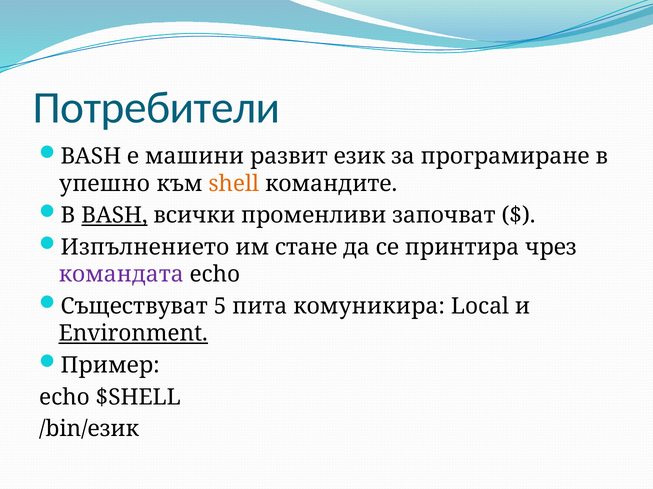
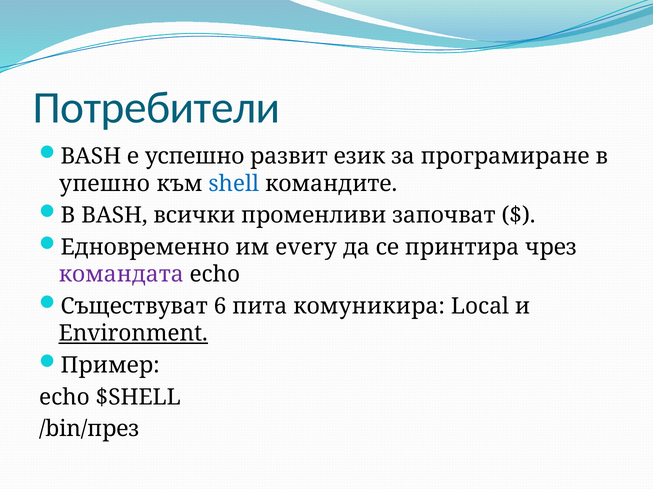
машини: машини -> успешно (195, 157)
shell colour: orange -> blue (234, 184)
BASH underline: present -> none (114, 216)
Изпълнението: Изпълнението -> Едновременно (145, 248)
стане: стане -> every (306, 248)
5: 5 -> 6 (220, 307)
/bin/език: /bin/език -> /bin/през (89, 430)
